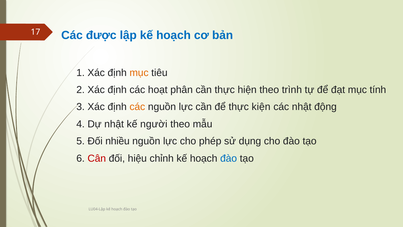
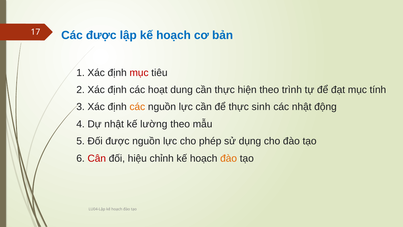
mục colour: orange -> red (139, 73)
phân: phân -> dung (182, 90)
kiện: kiện -> sinh (261, 107)
người: người -> lường (154, 124)
Đối nhiều: nhiều -> được (117, 141)
đào colour: blue -> orange (229, 158)
